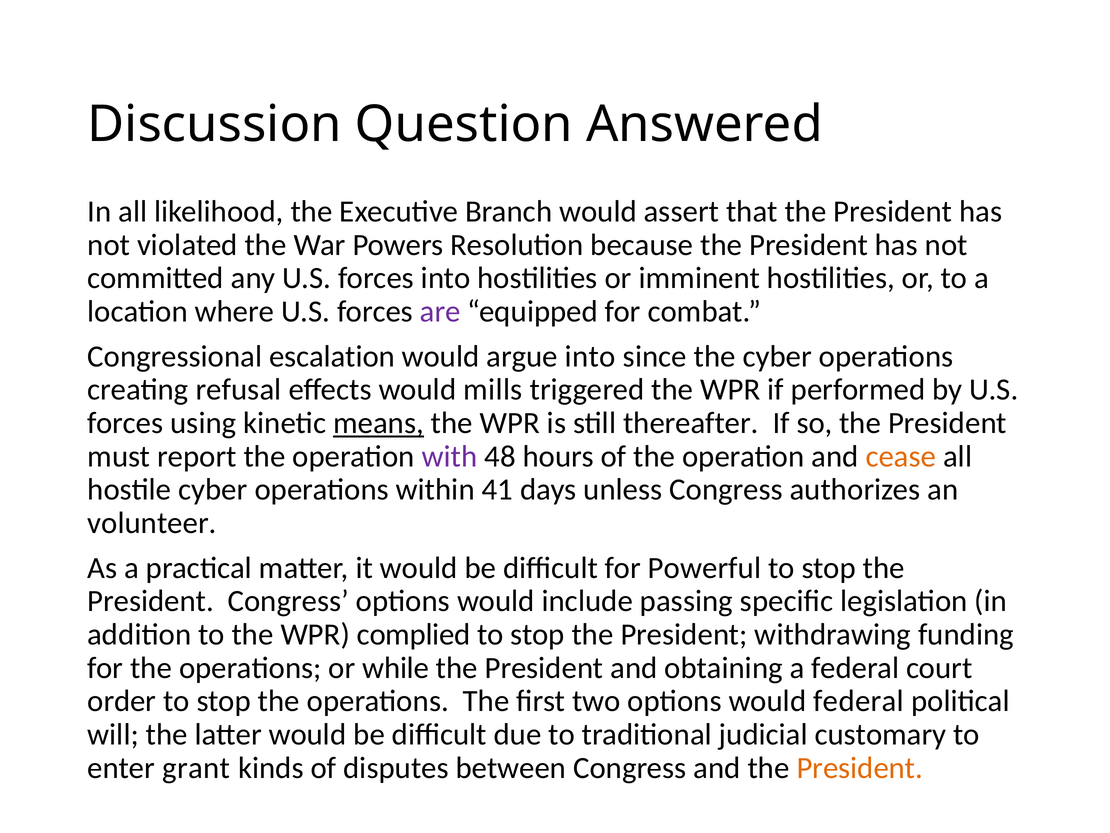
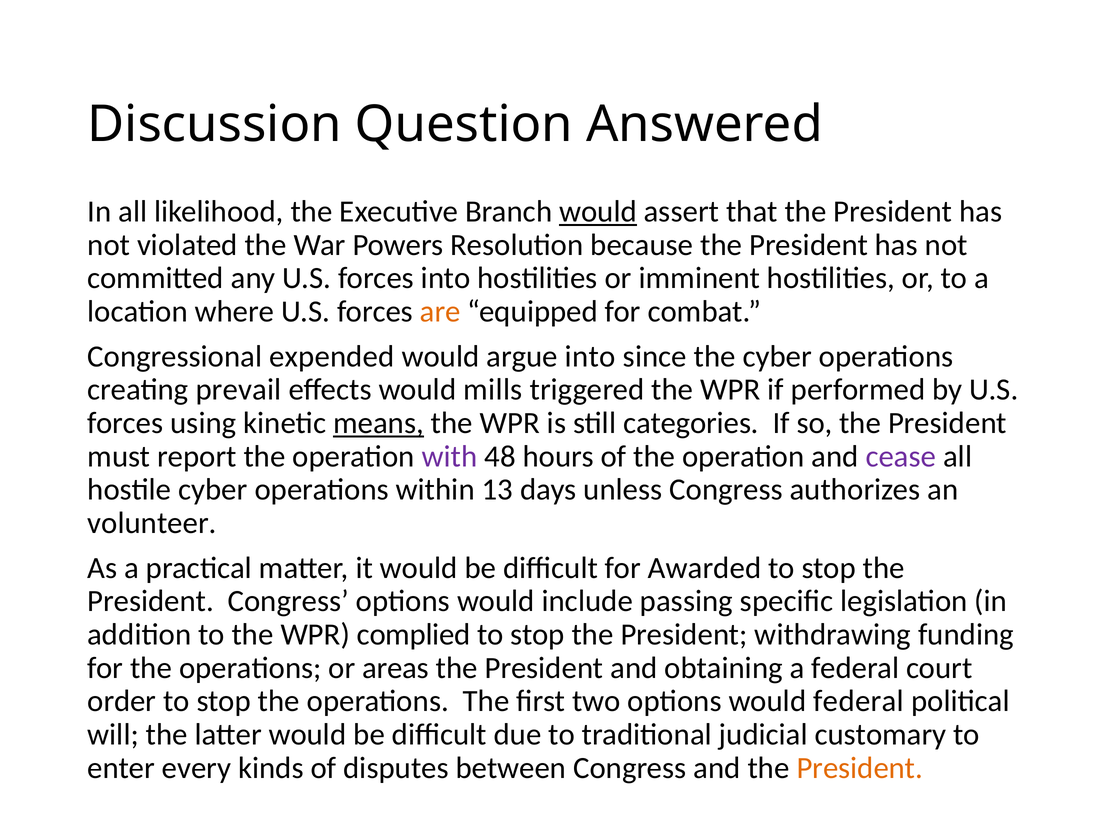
would underline: none -> present (598, 211)
are colour: purple -> orange (440, 311)
escalation: escalation -> expended (332, 356)
refusal: refusal -> prevail (239, 390)
thereafter: thereafter -> categories (691, 423)
cease colour: orange -> purple (901, 456)
41: 41 -> 13 (497, 489)
Powerful: Powerful -> Awarded (705, 568)
while: while -> areas (396, 667)
grant: grant -> every (196, 767)
